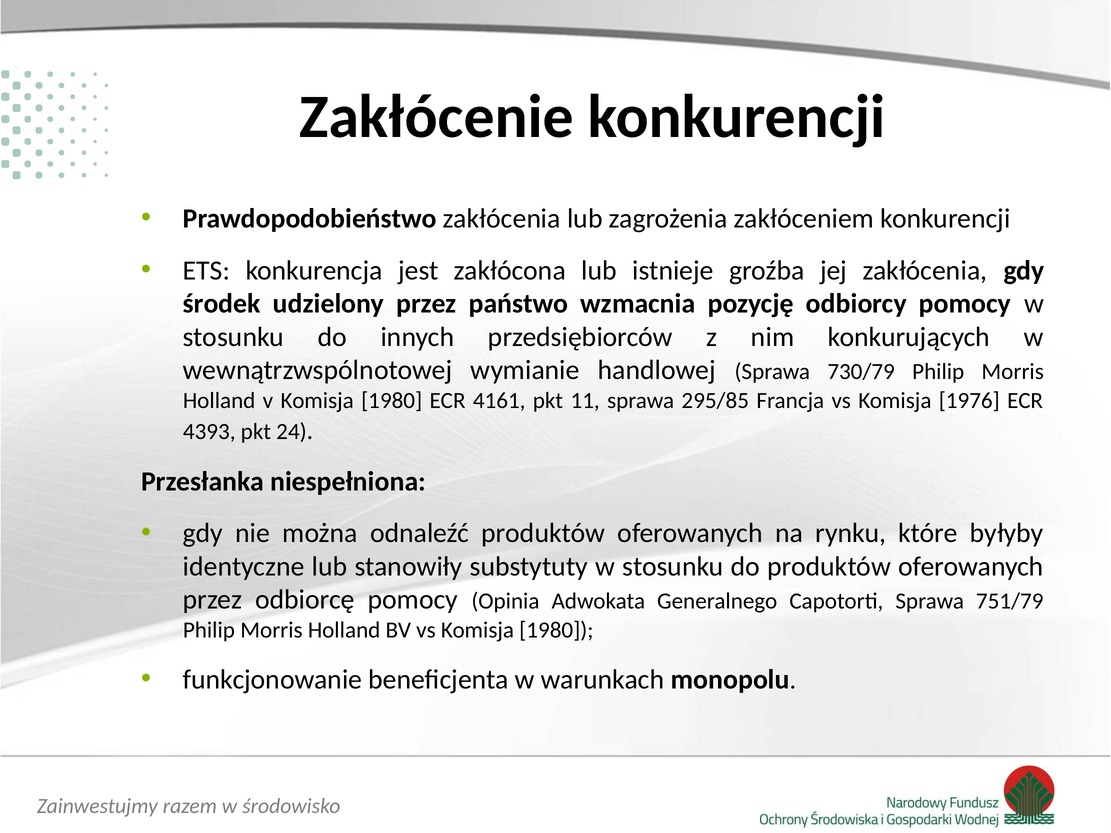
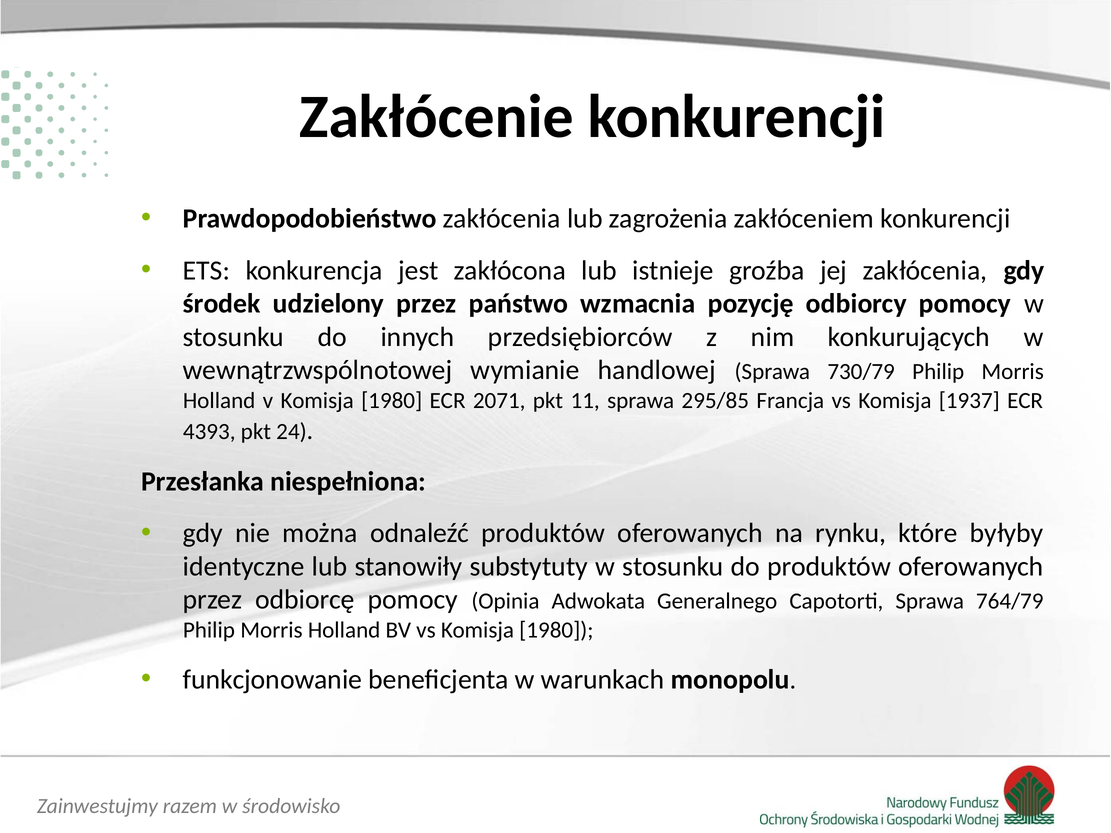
4161: 4161 -> 2071 (499, 401)
1976: 1976 -> 1937 (969, 401)
751/79: 751/79 -> 764/79 (1010, 602)
